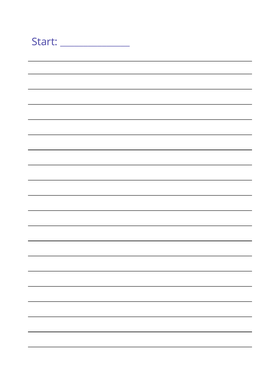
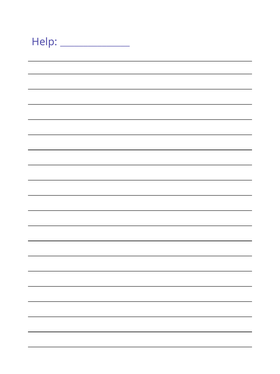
Start: Start -> Help (45, 42)
